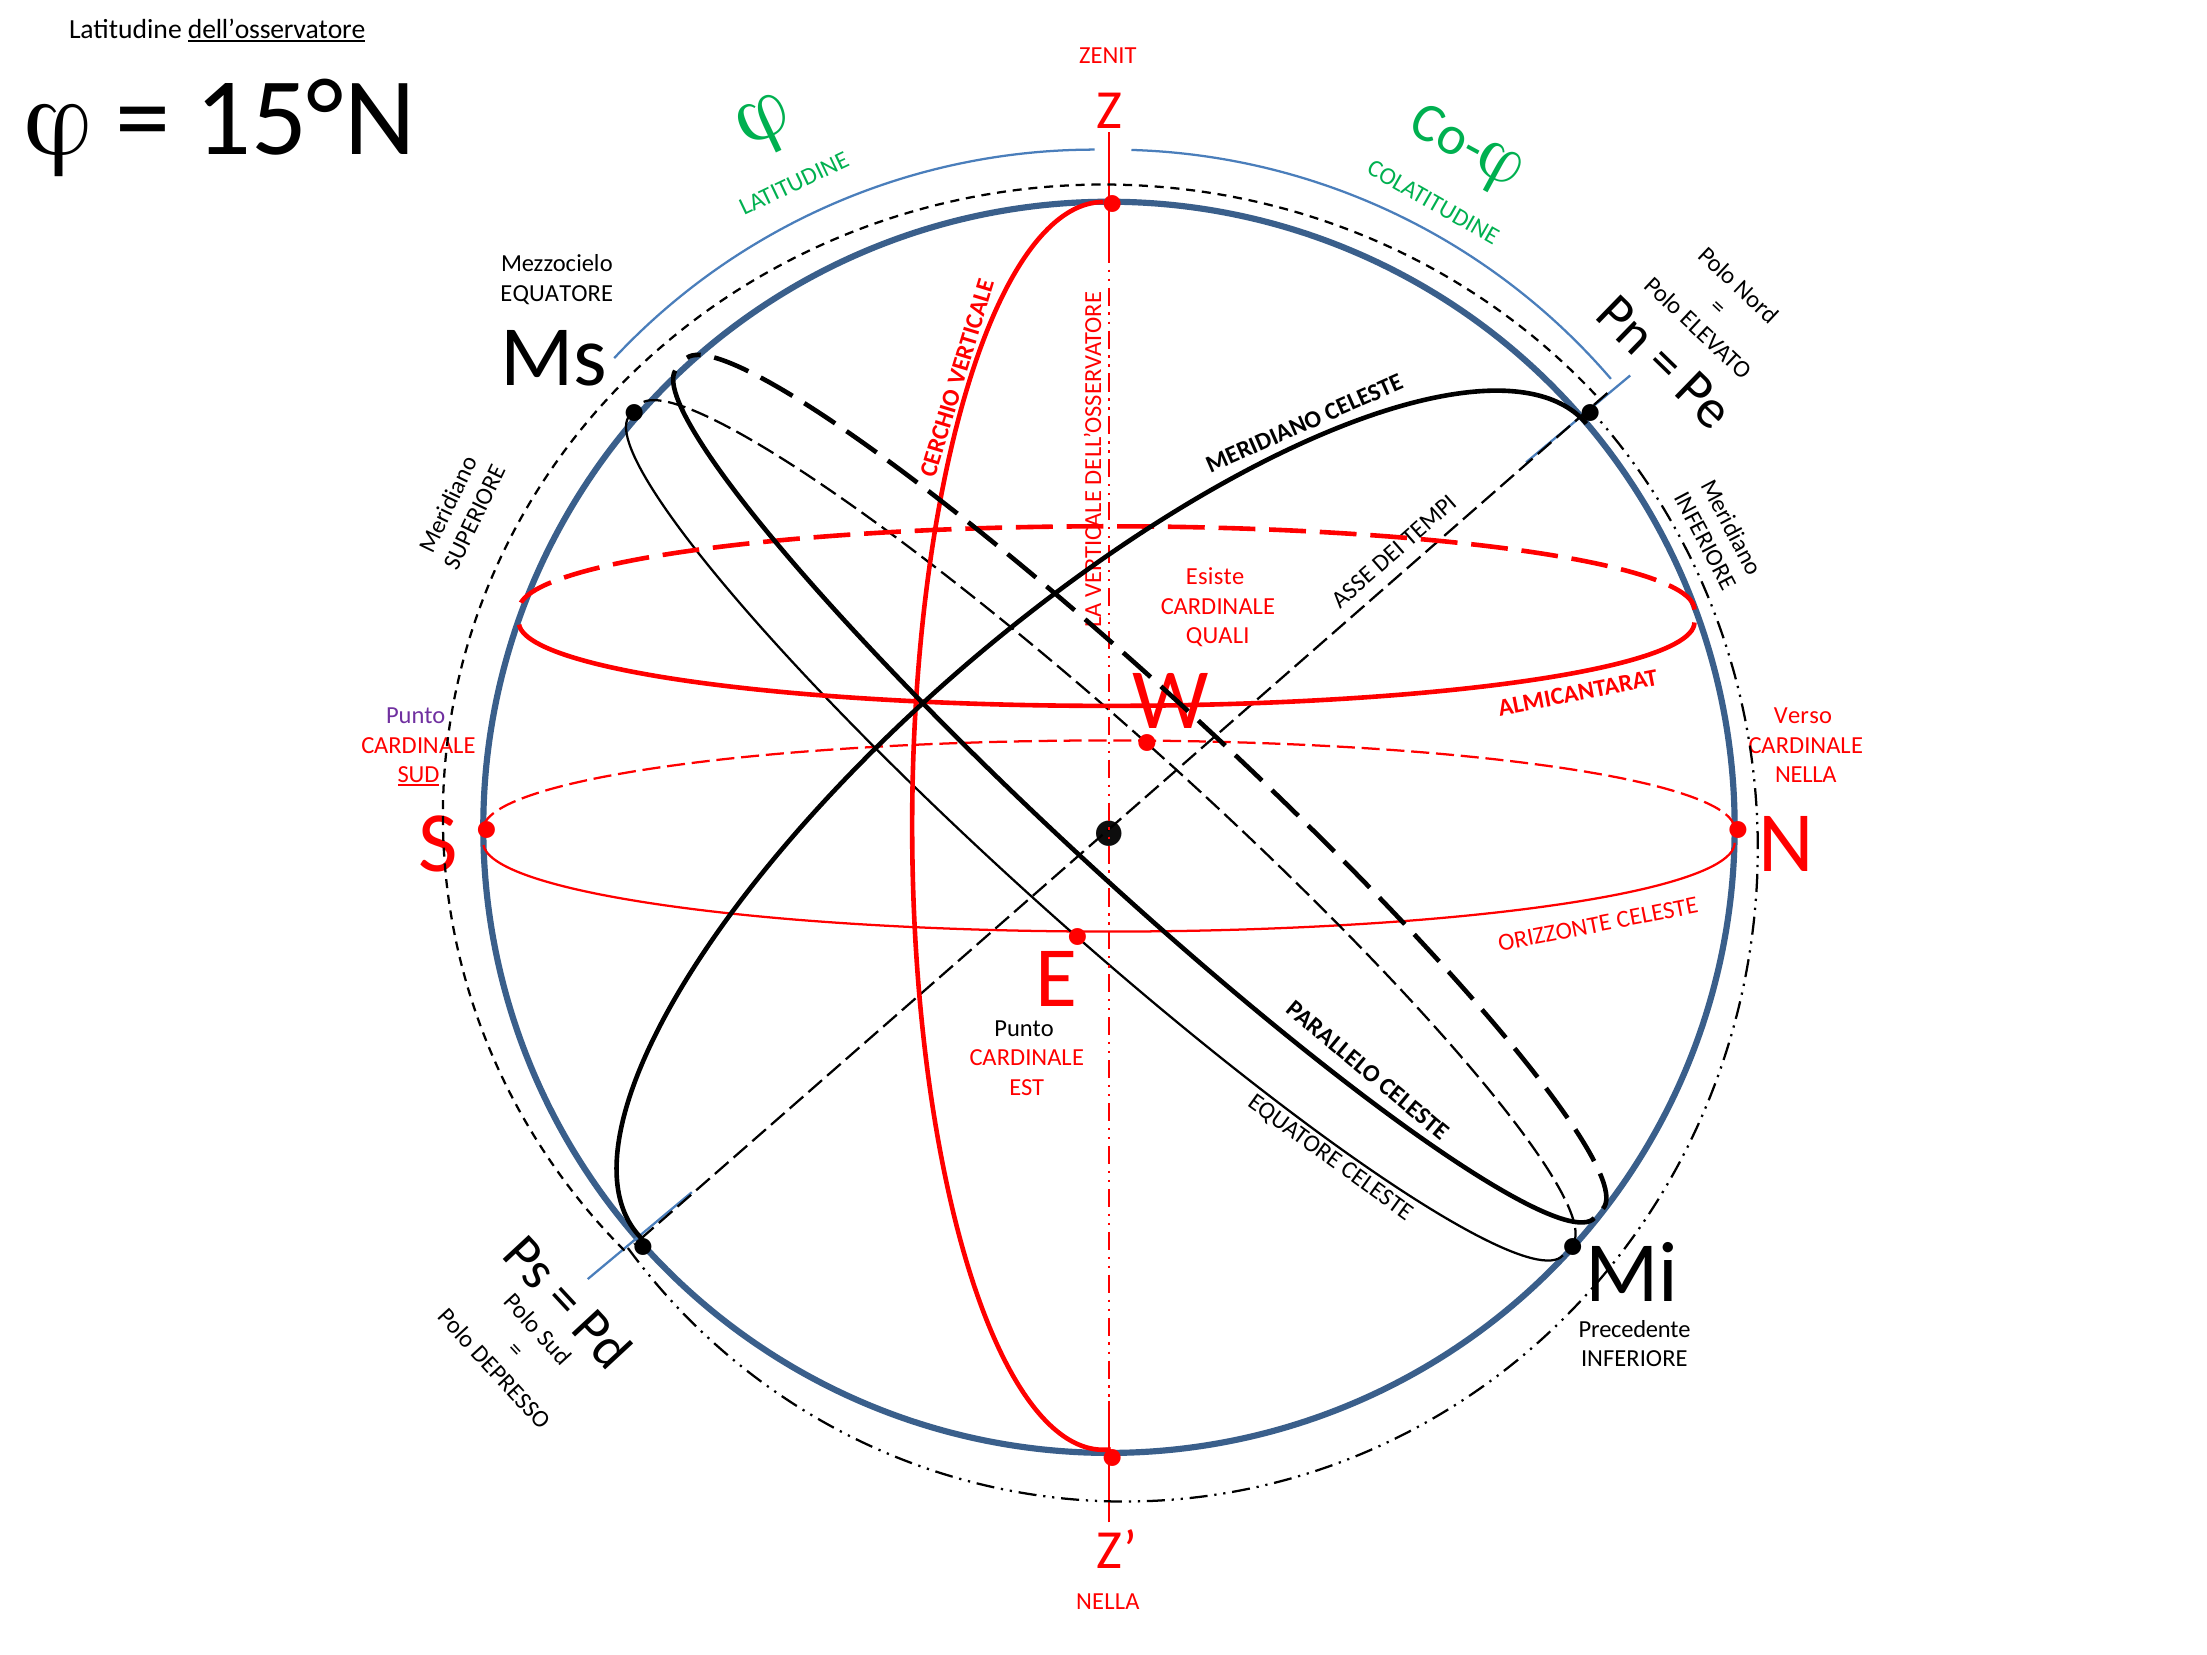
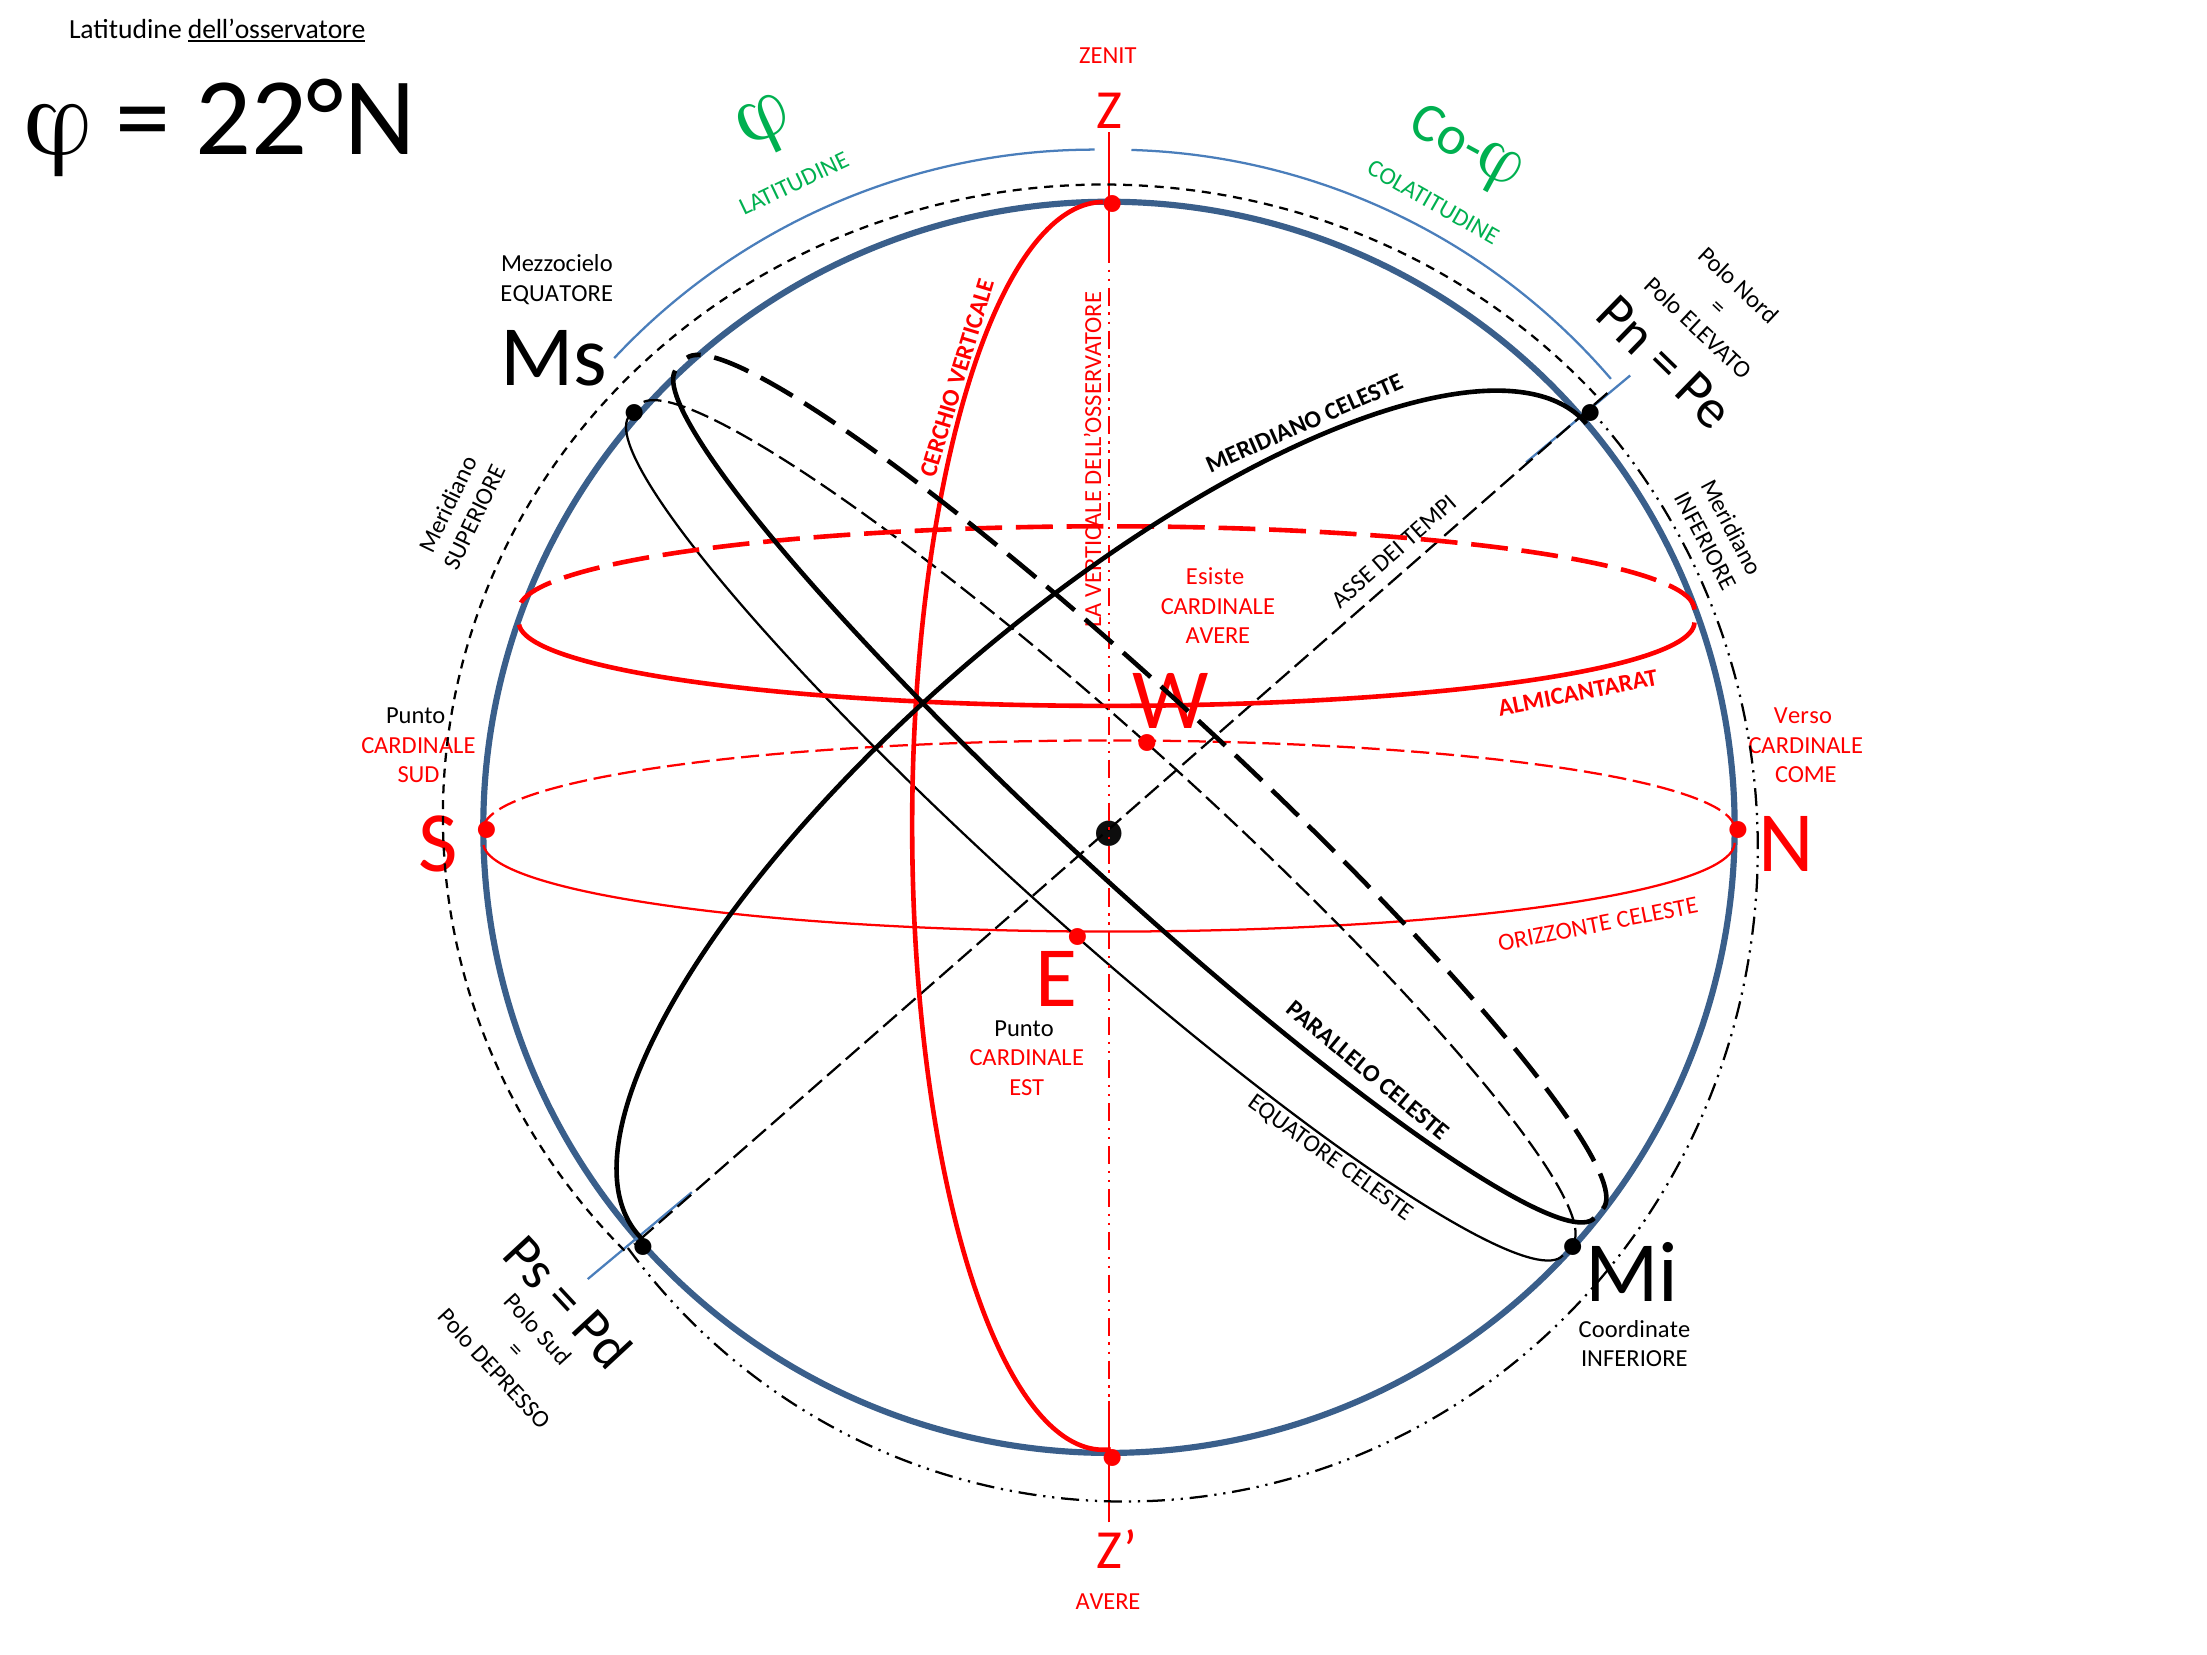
15°N: 15°N -> 22°N (305, 118)
QUALI: QUALI -> AVERE (1218, 636)
Punto colour: purple -> black (416, 716)
SUD underline: present -> none (418, 775)
NELLA: NELLA -> COME (1806, 775)
Precedente: Precedente -> Coordinate (1634, 1329)
NELLA: NELLA -> AVERE (1108, 1602)
